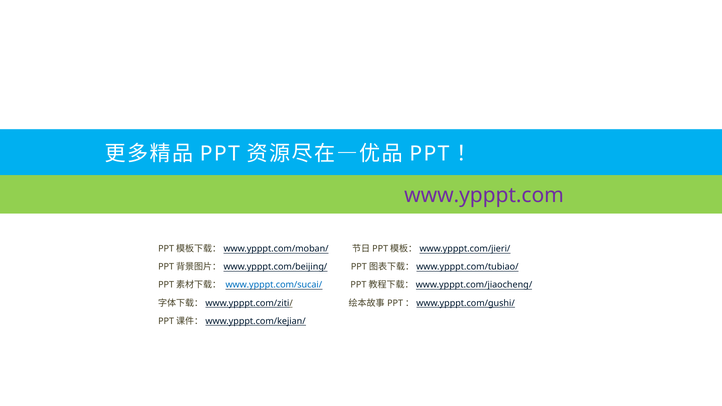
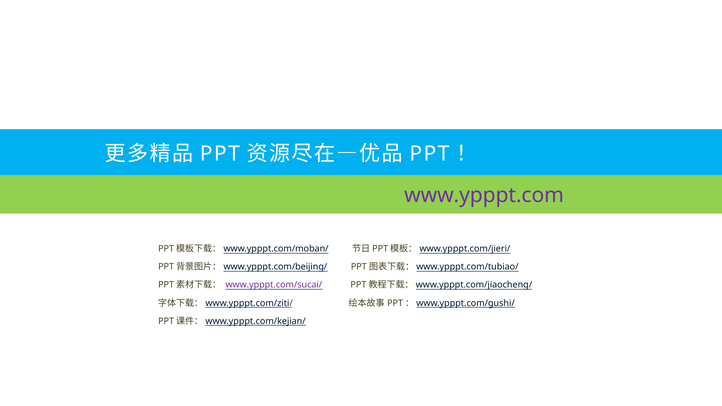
www.ypppt.com/sucai/ colour: blue -> purple (274, 285)
